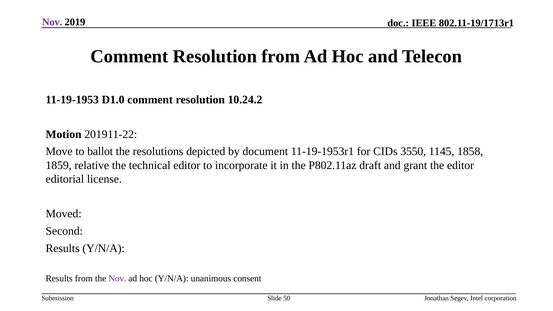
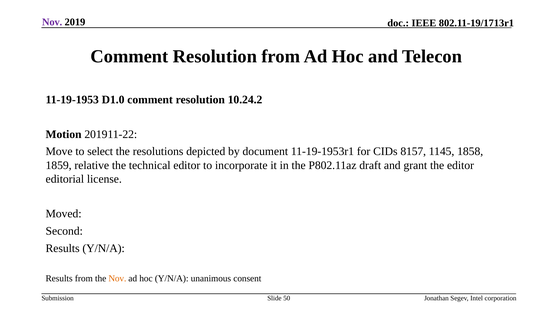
ballot: ballot -> select (100, 152)
3550: 3550 -> 8157 (413, 152)
Nov colour: purple -> orange (117, 279)
